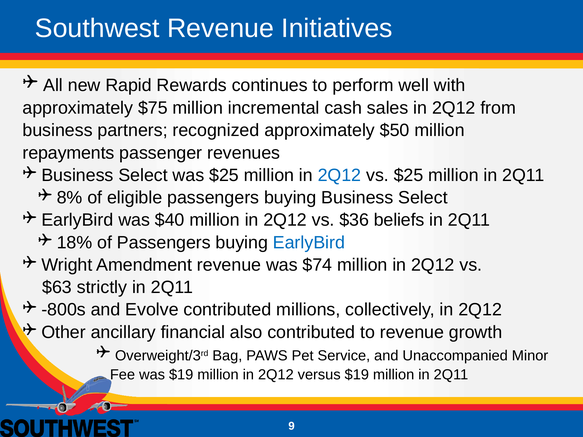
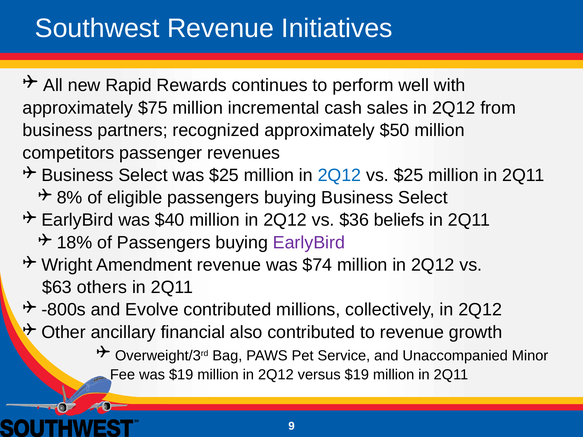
repayments: repayments -> competitors (68, 153)
EarlyBird colour: blue -> purple (309, 243)
strictly: strictly -> others (102, 287)
